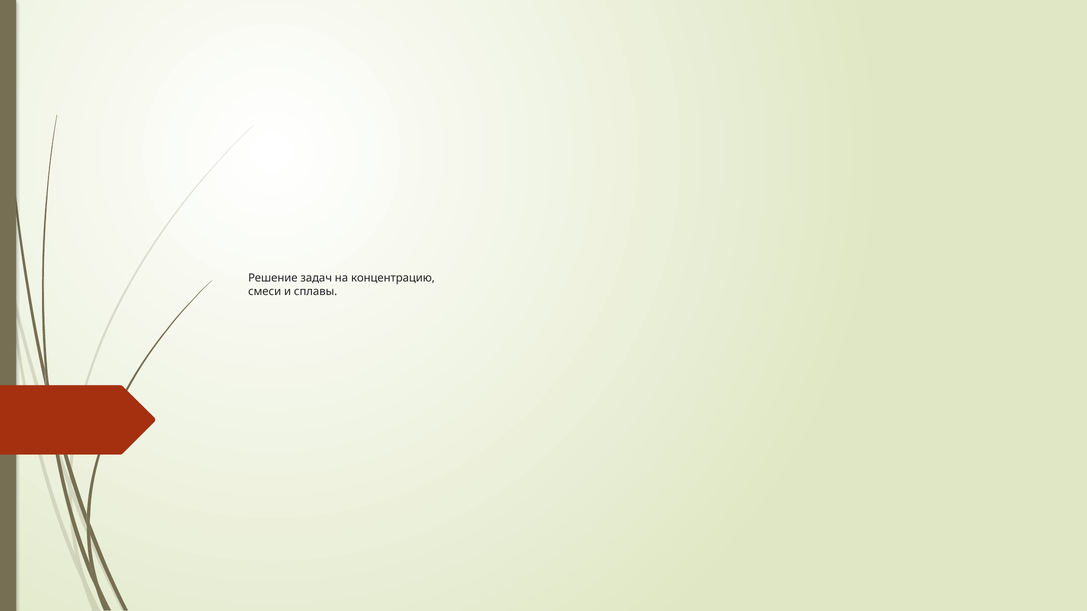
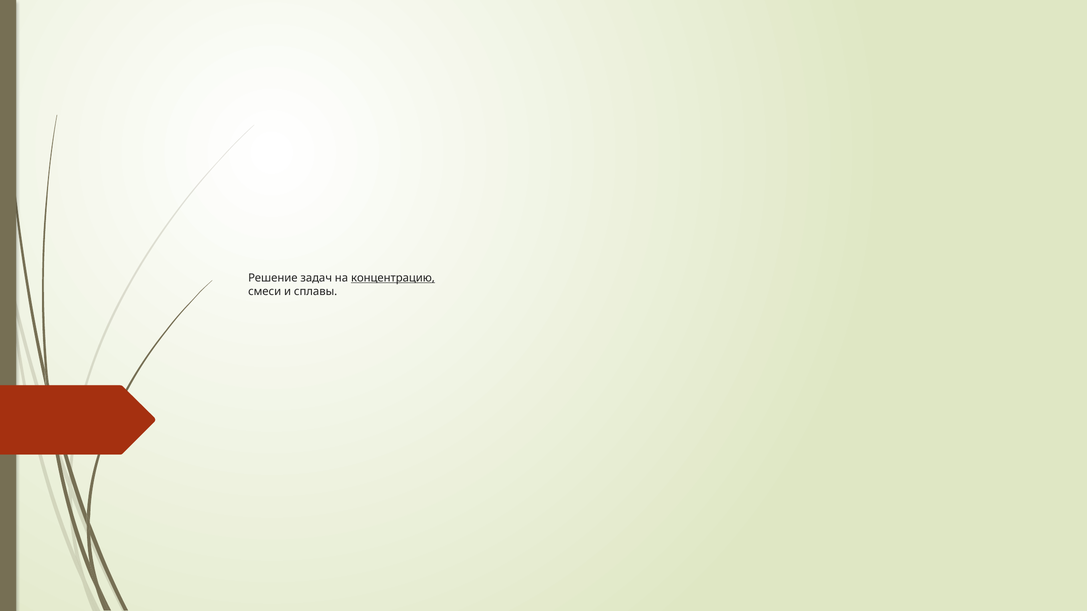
концентрацию underline: none -> present (393, 278)
